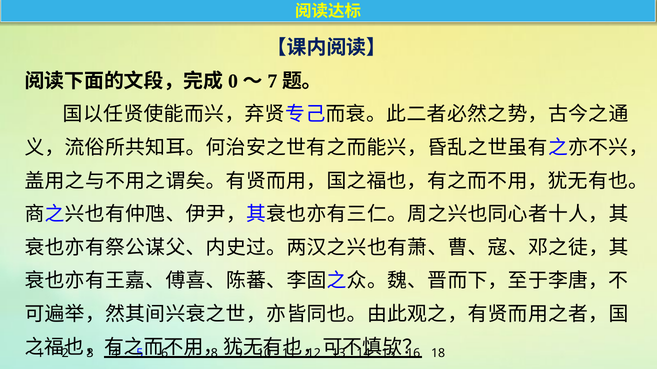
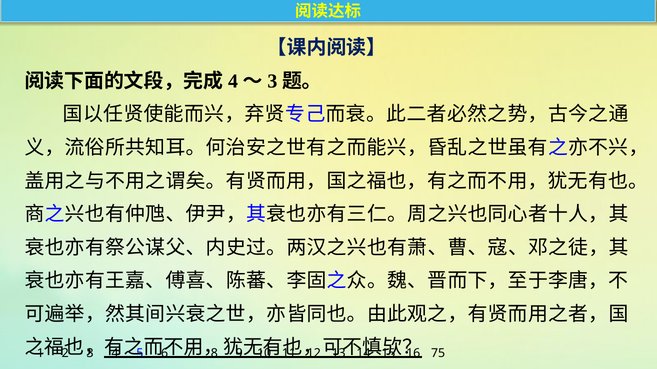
0: 0 -> 4 (233, 81)
7: 7 -> 3 (272, 81)
18: 18 -> 75 (438, 354)
